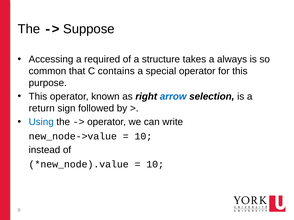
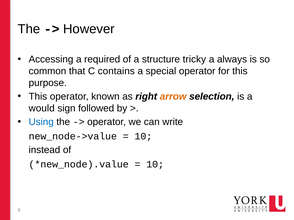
Suppose: Suppose -> However (89, 29)
takes: takes -> tricky (194, 59)
arrow colour: blue -> orange (173, 97)
return: return -> would (42, 108)
